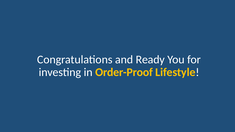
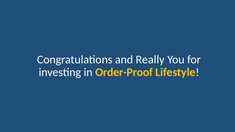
Ready: Ready -> Really (150, 60)
